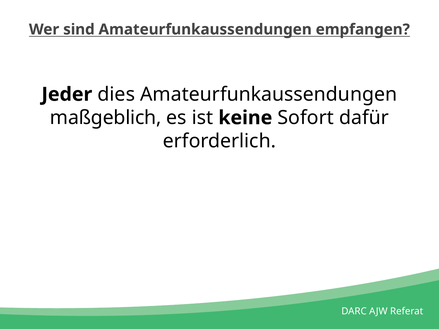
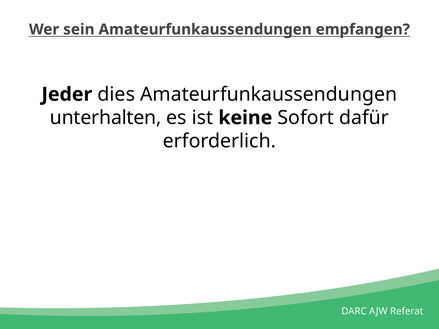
sind: sind -> sein (79, 29)
maßgeblich: maßgeblich -> unterhalten (106, 118)
